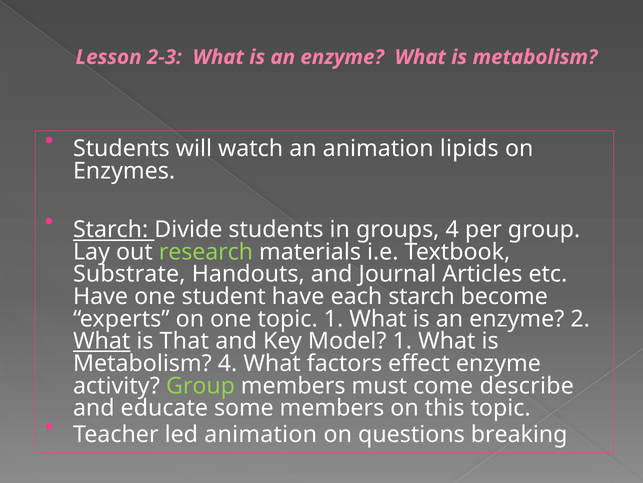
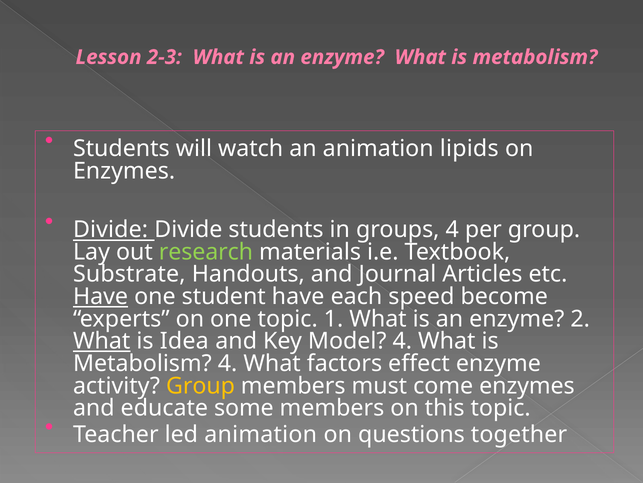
Starch: Starch -> Divide (111, 229)
Have underline: none -> present (101, 296)
each starch: starch -> speed (421, 296)
That: That -> Idea (184, 341)
Model 1: 1 -> 4 (402, 341)
Group colour: light green -> yellow (201, 385)
come describe: describe -> enzymes (527, 385)
breaking: breaking -> together (519, 434)
